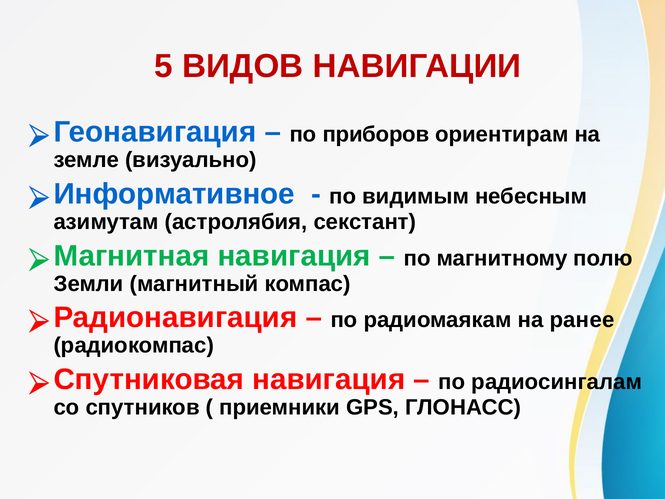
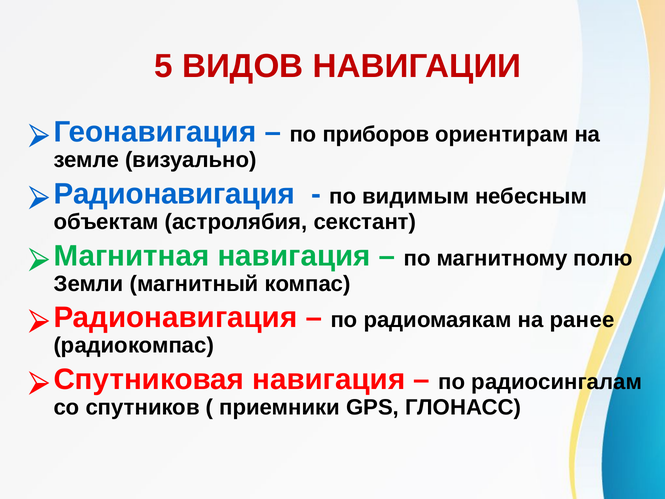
Информативное: Информативное -> Радионавигация (174, 194)
азимутам: азимутам -> объектам (106, 222)
